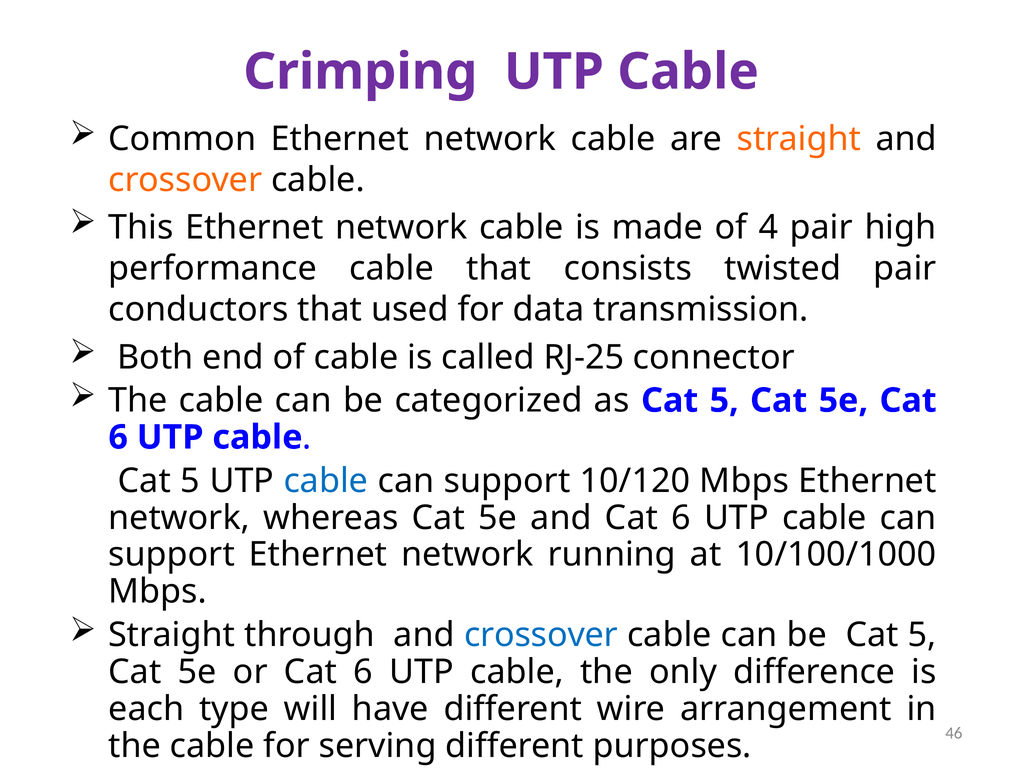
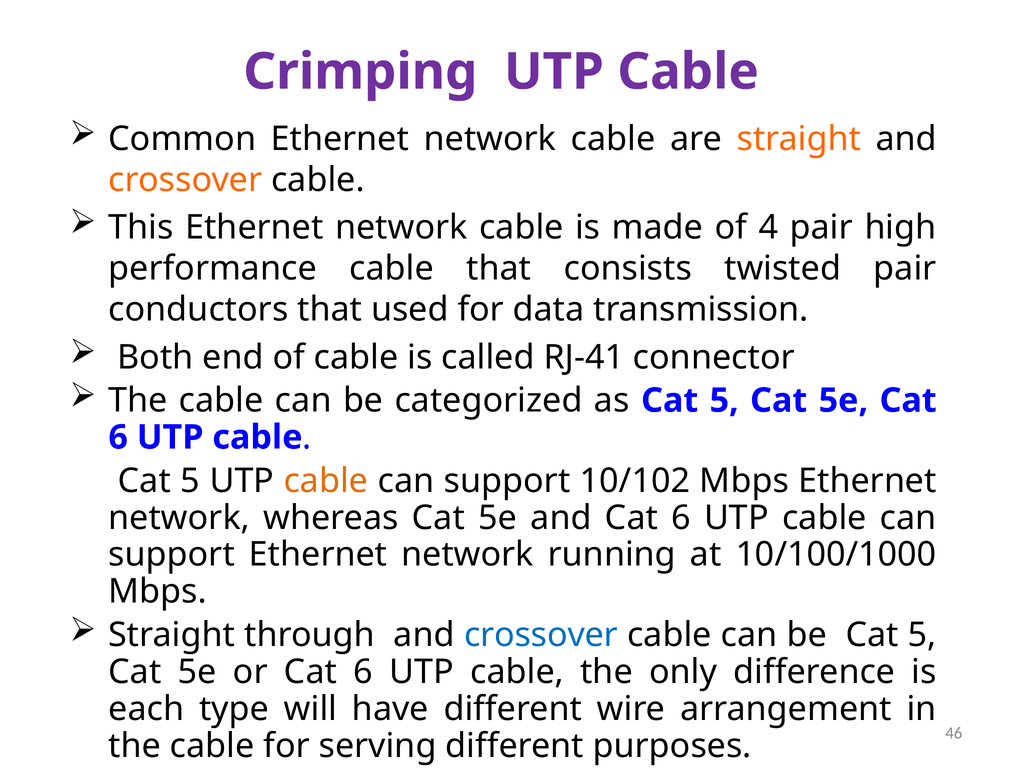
RJ-25: RJ-25 -> RJ-41 (584, 357)
cable colour: blue -> orange (326, 481)
10/120: 10/120 -> 10/102 (635, 481)
